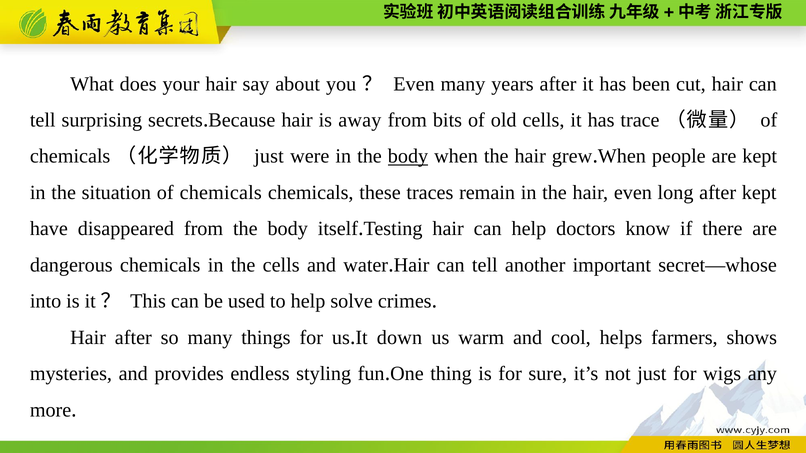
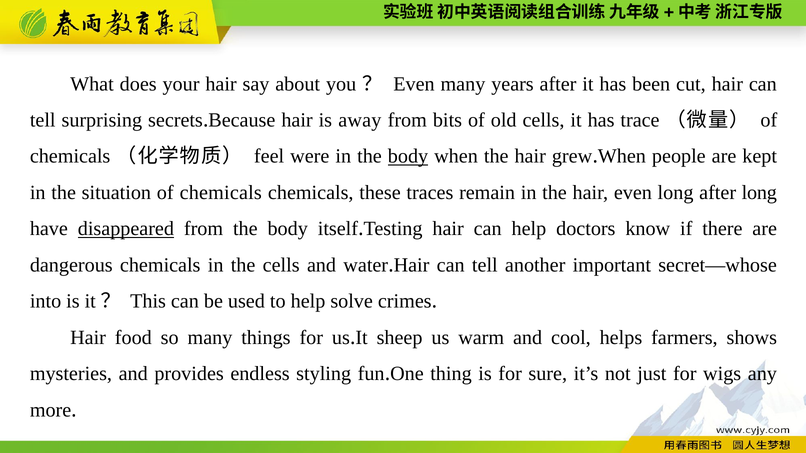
just: just -> feel (269, 156)
after kept: kept -> long (759, 193)
disappeared underline: none -> present (126, 229)
Hair after: after -> food (133, 338)
down: down -> sheep (400, 338)
